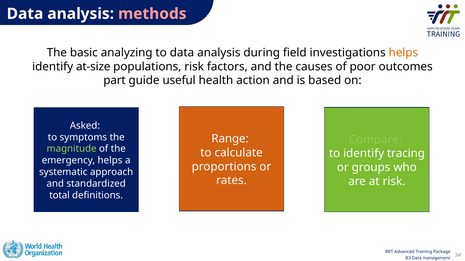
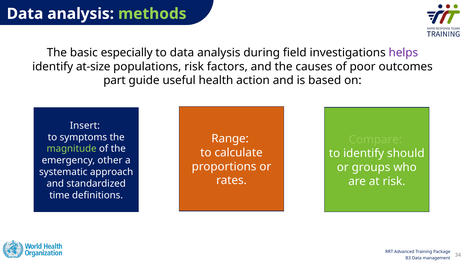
methods colour: pink -> light green (152, 14)
analyzing: analyzing -> especially (127, 53)
helps colour: orange -> purple (403, 53)
Asked: Asked -> Insert (85, 126)
tracing: tracing -> should (406, 154)
emergency helps: helps -> other (110, 161)
total: total -> time (59, 196)
